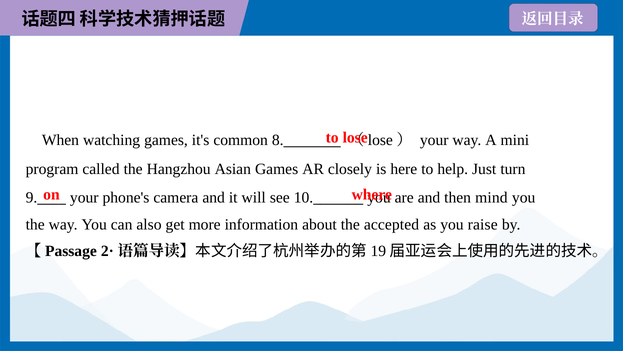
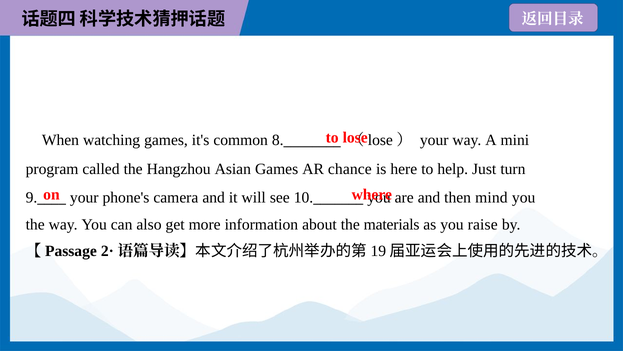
closely: closely -> chance (350, 169)
accepted: accepted -> materials (392, 224)
